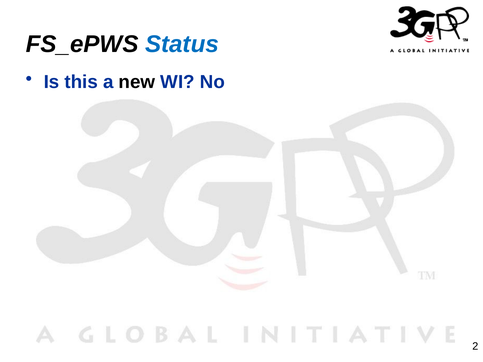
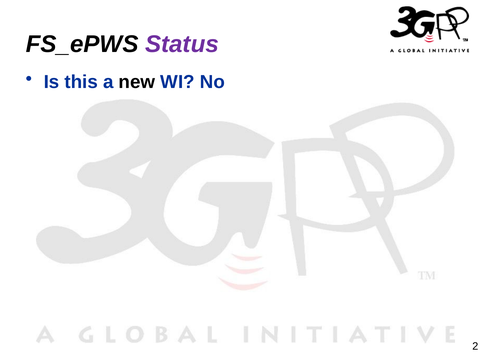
Status colour: blue -> purple (182, 44)
